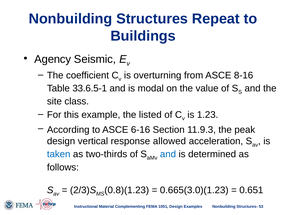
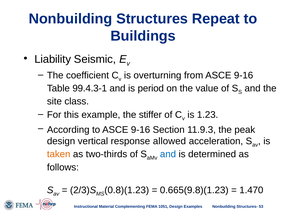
Agency: Agency -> Liability (53, 59)
from ASCE 8-16: 8-16 -> 9-16 (244, 75)
33.6.5-1: 33.6.5-1 -> 99.4.3-1 (90, 88)
modal: modal -> period (151, 88)
listed: listed -> stiffer (150, 115)
to ASCE 6-16: 6-16 -> 9-16 (141, 130)
taken colour: blue -> orange (59, 154)
0.665(3.0)(1.23: 0.665(3.0)(1.23 -> 0.665(9.8)(1.23 (194, 190)
0.651: 0.651 -> 1.470 (251, 190)
